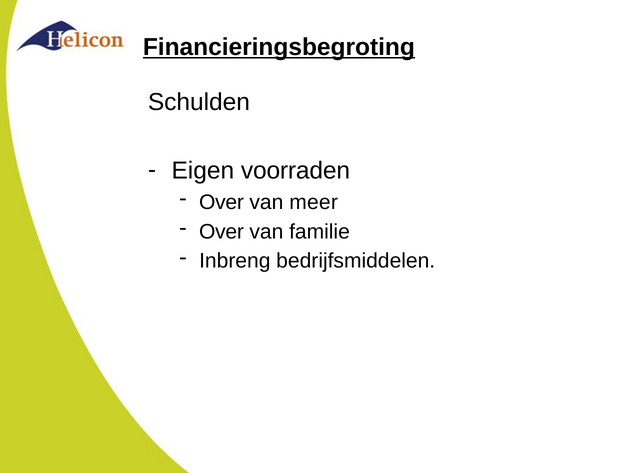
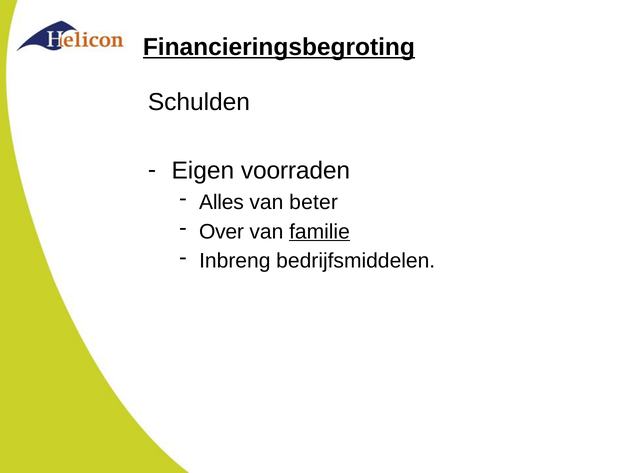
Over: Over -> Alles (221, 202)
meer: meer -> beter (314, 202)
familie underline: none -> present (320, 232)
